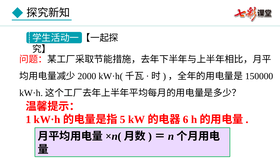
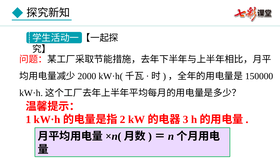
5: 5 -> 2 (123, 119)
6: 6 -> 3 (186, 119)
